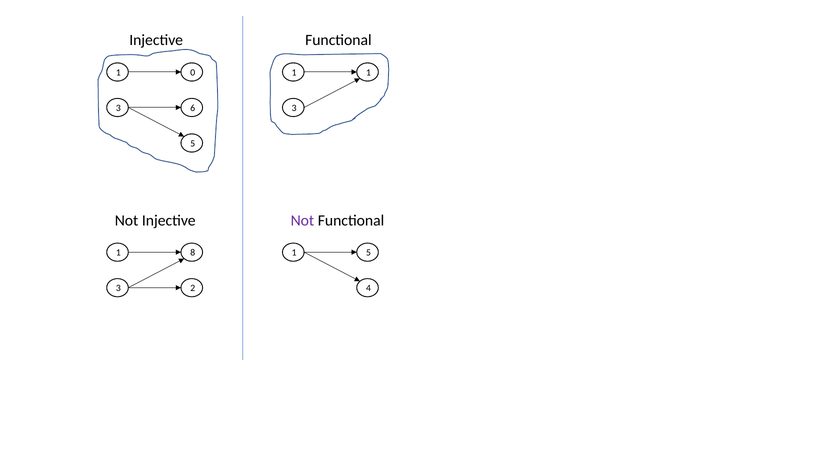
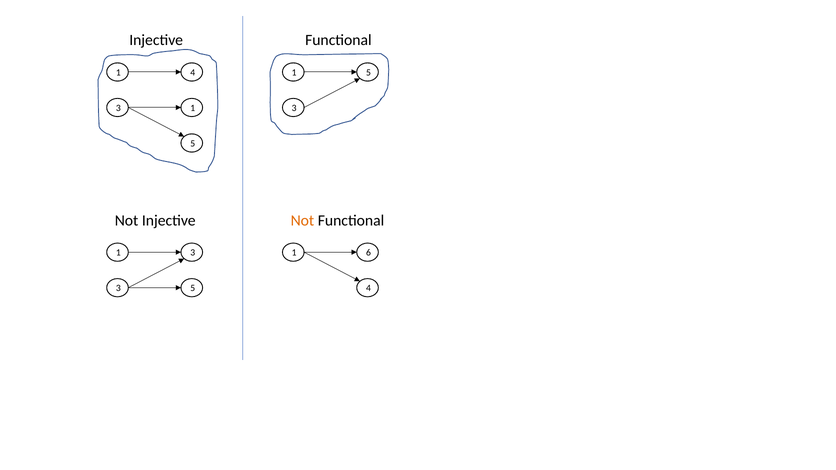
1 0: 0 -> 4 (193, 73)
1: 1 -> 5 (368, 73)
3 6: 6 -> 1 (193, 108)
Not colour: purple -> orange (302, 221)
1 8: 8 -> 3 (193, 253)
1 5: 5 -> 6 (368, 253)
3 2: 2 -> 5 (193, 288)
